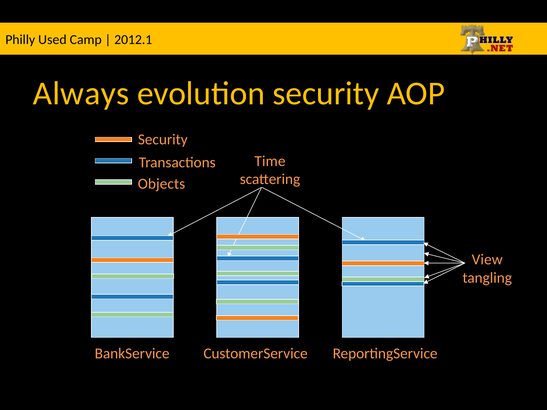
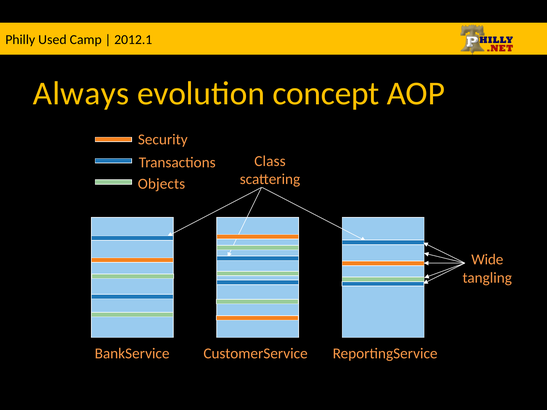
evolution security: security -> concept (326, 93)
Time: Time -> Class (270, 161)
View: View -> Wide (487, 260)
